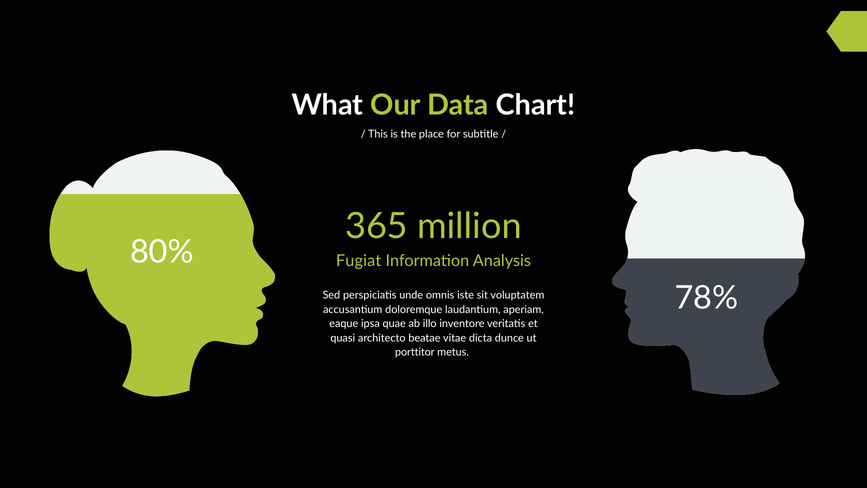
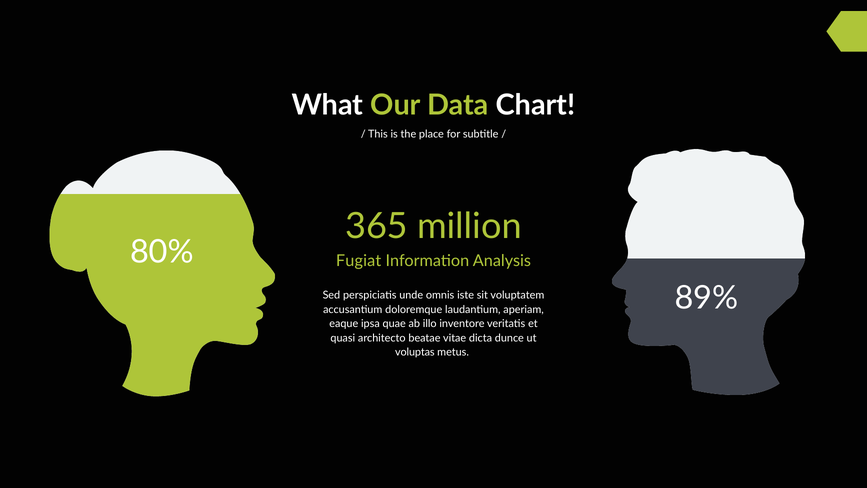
78%: 78% -> 89% (706, 298)
porttitor: porttitor -> voluptas (415, 352)
